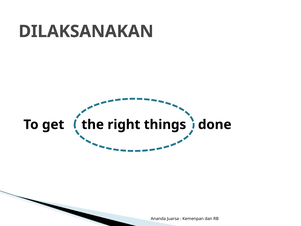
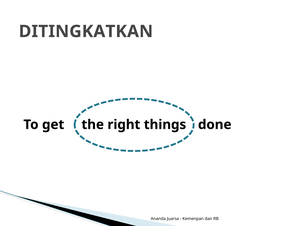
DILAKSANAKAN: DILAKSANAKAN -> DITINGKATKAN (86, 31)
